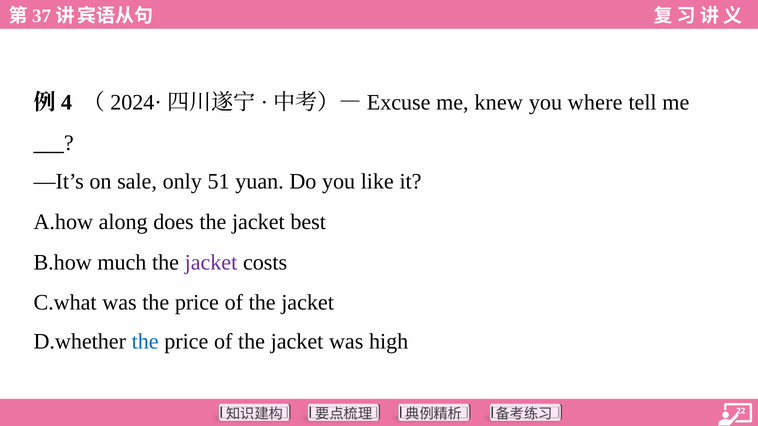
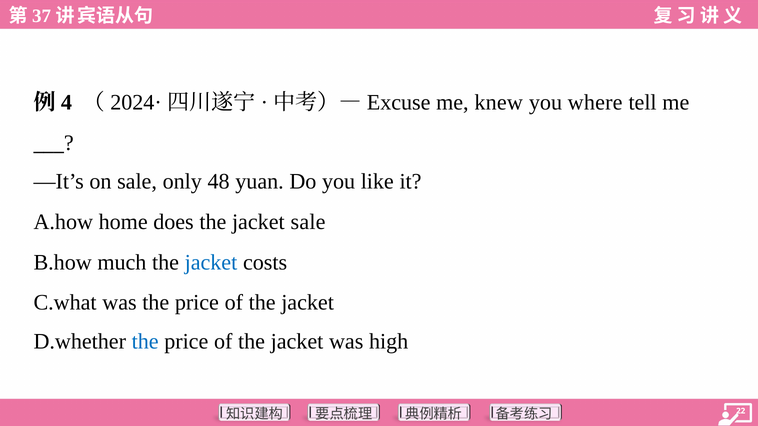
51: 51 -> 48 (219, 182)
along: along -> home (123, 222)
jacket best: best -> sale (308, 222)
jacket colour: purple -> blue (211, 263)
